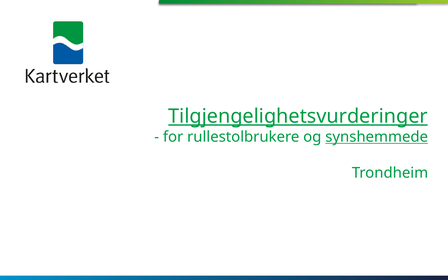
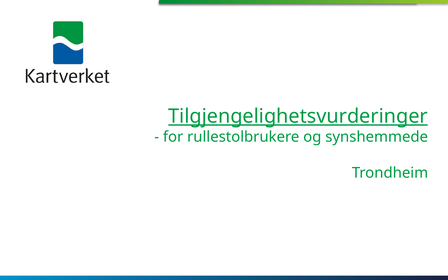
synshemmede underline: present -> none (377, 137)
